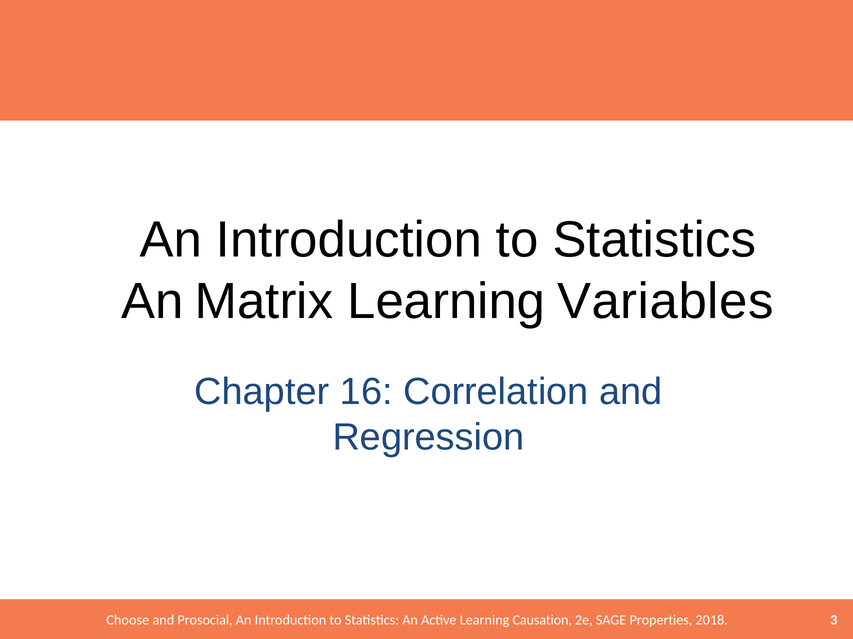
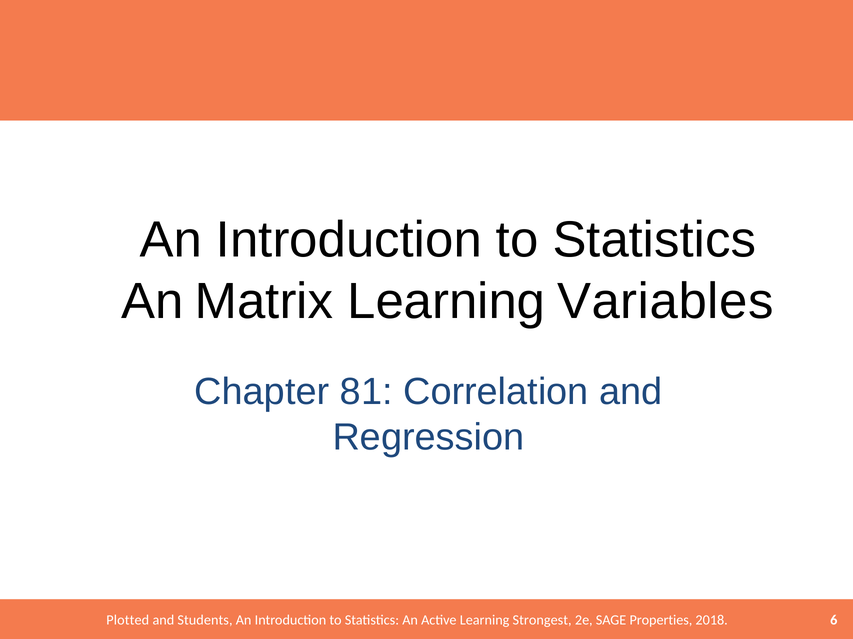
16: 16 -> 81 (366, 392)
Choose: Choose -> Plotted (128, 621)
Prosocial: Prosocial -> Students (205, 621)
Causation: Causation -> Strongest (542, 621)
3: 3 -> 6 (834, 621)
